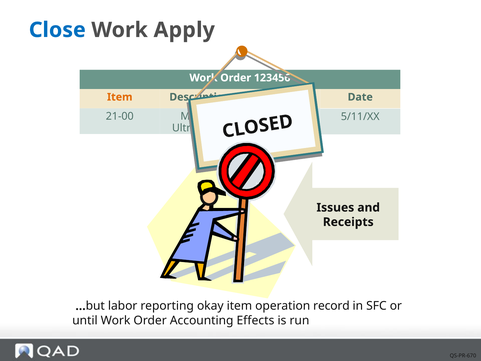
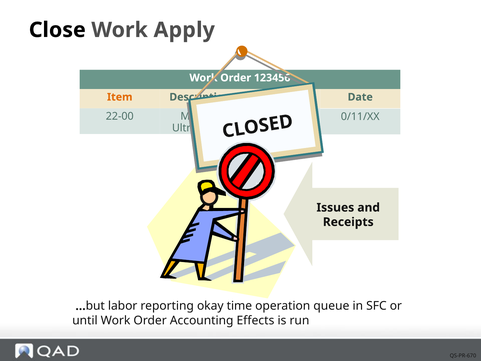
Close colour: blue -> black (57, 30)
21-00: 21-00 -> 22-00 (120, 116)
5/11/XX: 5/11/XX -> 0/11/XX (360, 117)
okay item: item -> time (239, 306)
record: record -> queue (331, 306)
